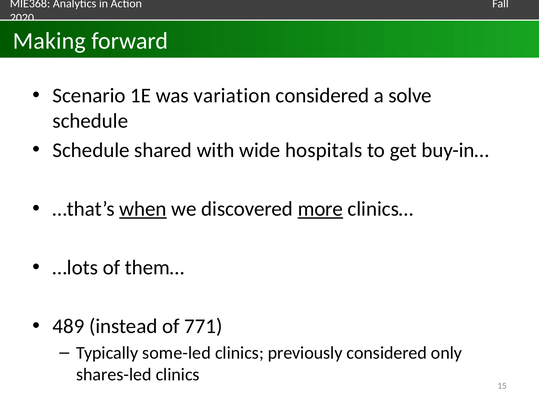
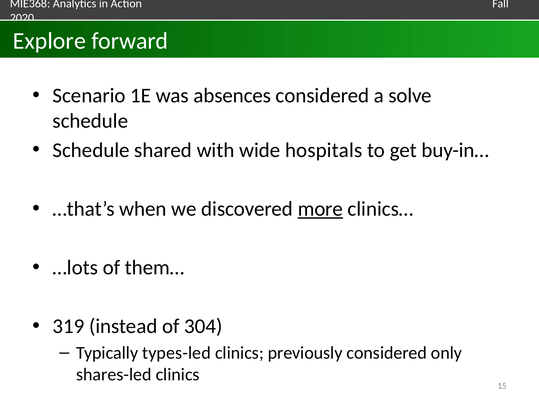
Making: Making -> Explore (49, 41)
variation: variation -> absences (232, 96)
when underline: present -> none (143, 209)
489: 489 -> 319 (68, 327)
771: 771 -> 304 (203, 327)
some-led: some-led -> types-led (176, 353)
